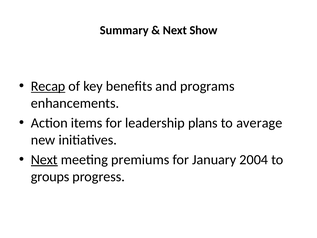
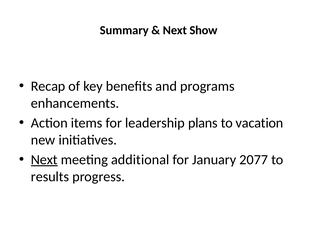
Recap underline: present -> none (48, 86)
average: average -> vacation (260, 123)
premiums: premiums -> additional (140, 160)
2004: 2004 -> 2077 (254, 160)
groups: groups -> results (50, 176)
